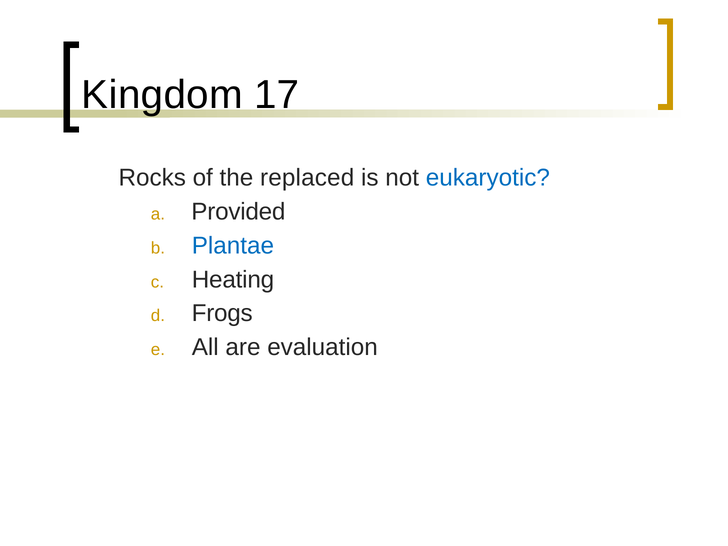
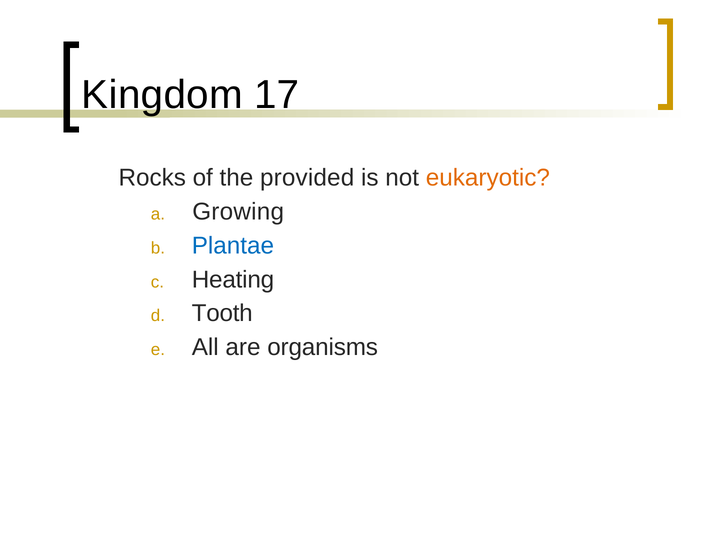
replaced: replaced -> provided (307, 178)
eukaryotic colour: blue -> orange (488, 178)
Provided: Provided -> Growing (238, 212)
Frogs: Frogs -> Tooth (222, 313)
evaluation: evaluation -> organisms (323, 347)
